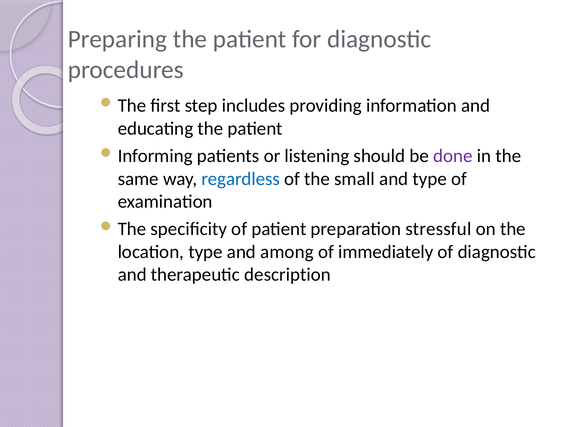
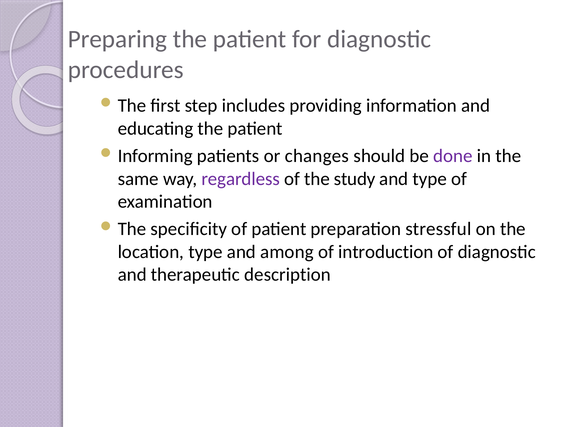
listening: listening -> changes (317, 156)
regardless colour: blue -> purple (241, 179)
small: small -> study (355, 179)
immediately: immediately -> introduction (386, 252)
